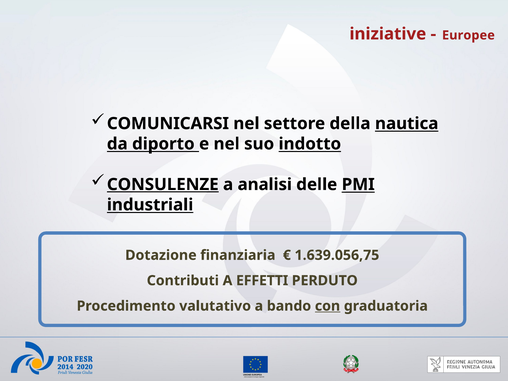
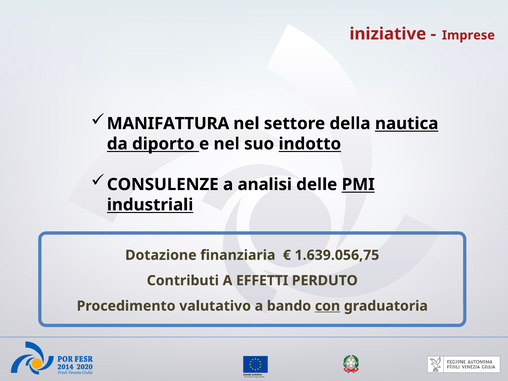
Europee: Europee -> Imprese (468, 35)
COMUNICARSI: COMUNICARSI -> MANIFATTURA (168, 124)
CONSULENZE underline: present -> none (163, 184)
